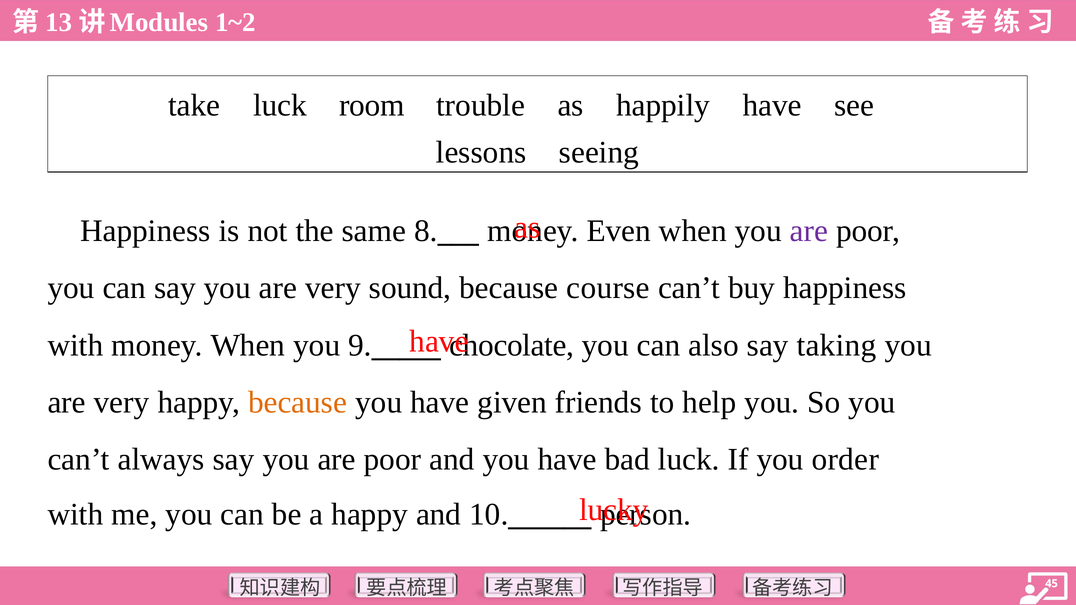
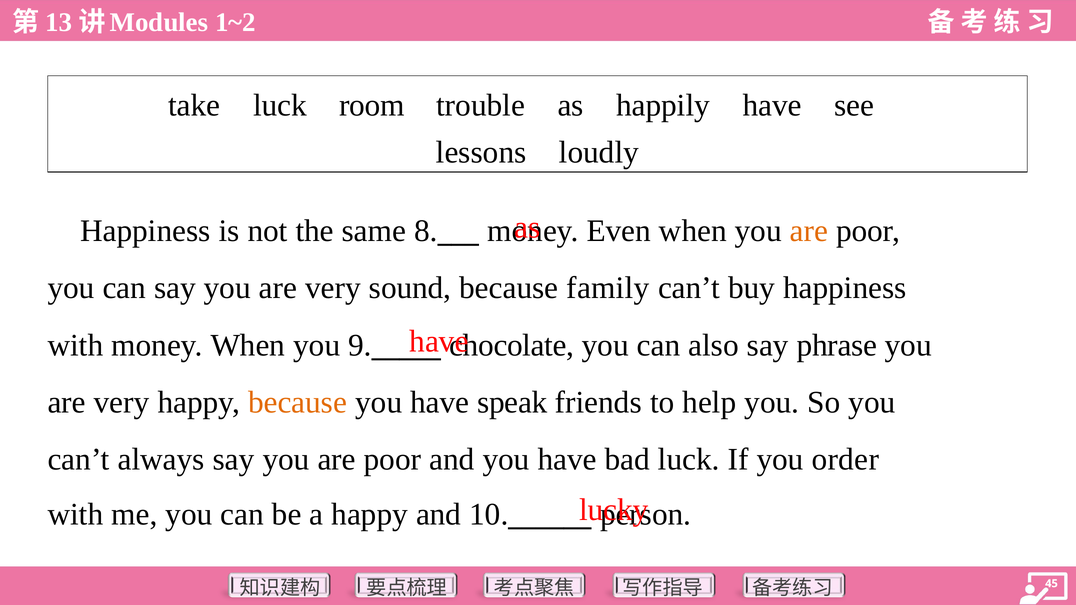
seeing: seeing -> loudly (599, 153)
are colour: purple -> orange (809, 231)
course: course -> family (608, 288)
taking: taking -> phrase (837, 345)
given: given -> speak (512, 402)
